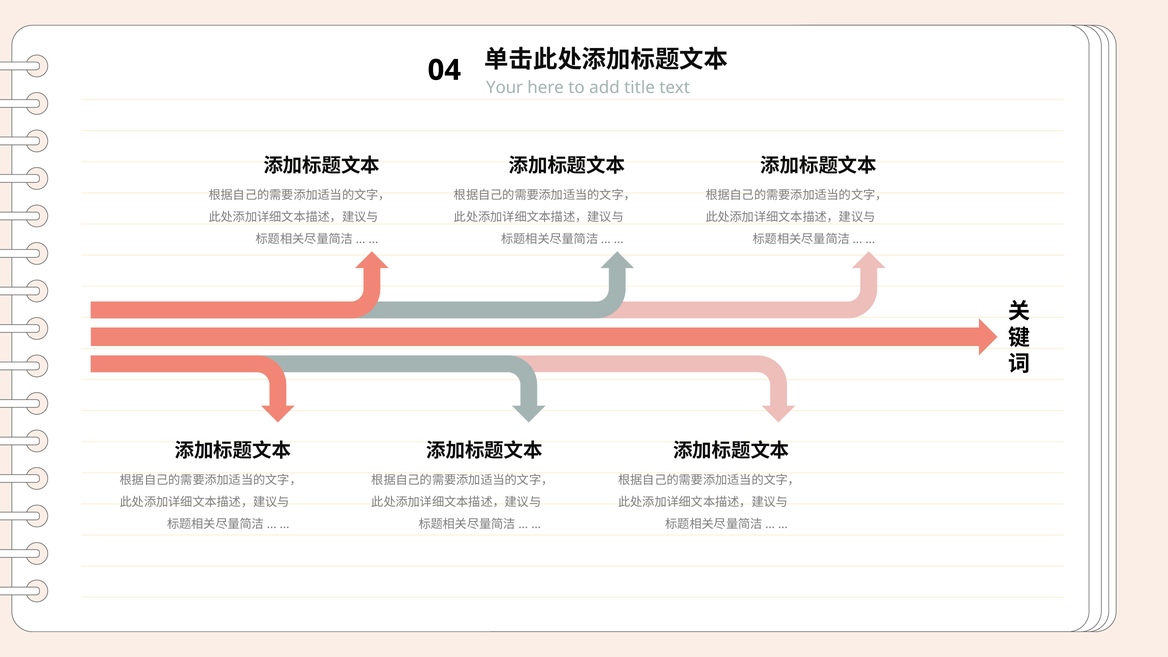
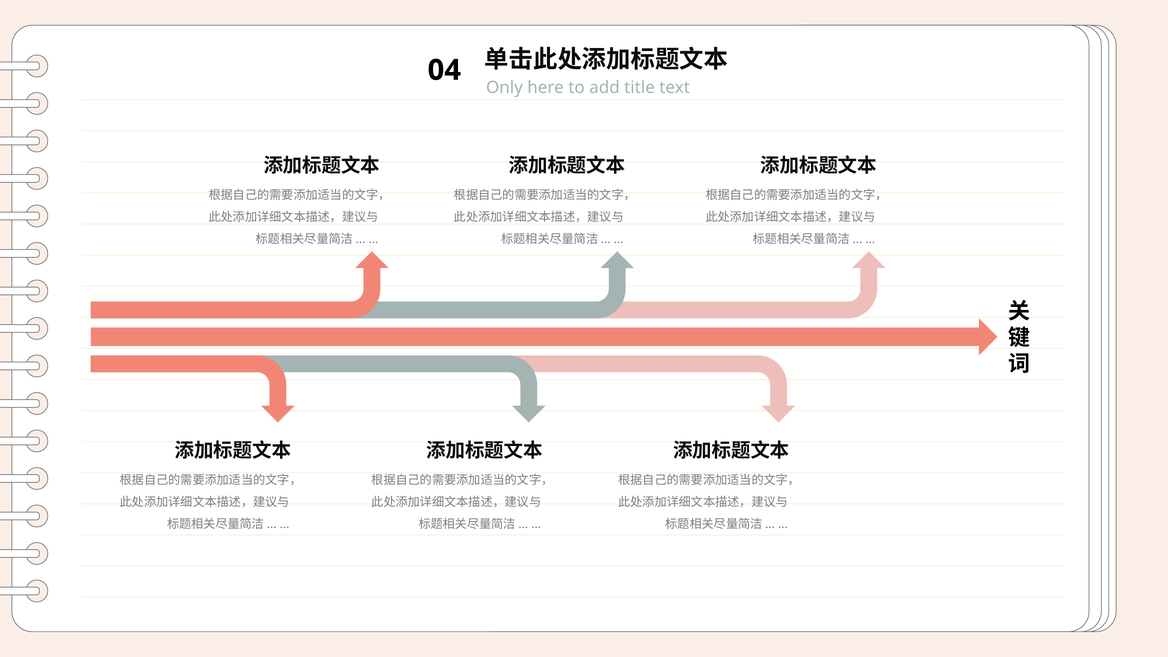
Your: Your -> Only (504, 87)
